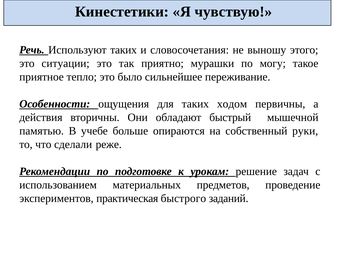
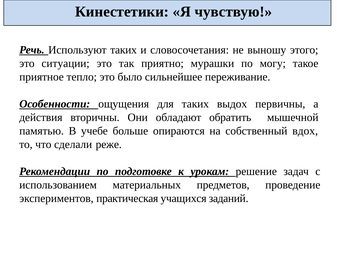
ходом: ходом -> выдох (232, 104)
быстрый: быстрый -> обратить (230, 117)
руки: руки -> вдох (305, 131)
быстрого: быстрого -> учащихся (184, 198)
